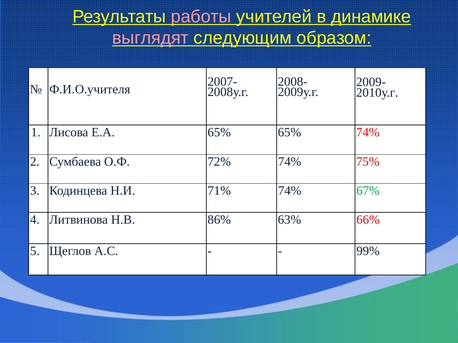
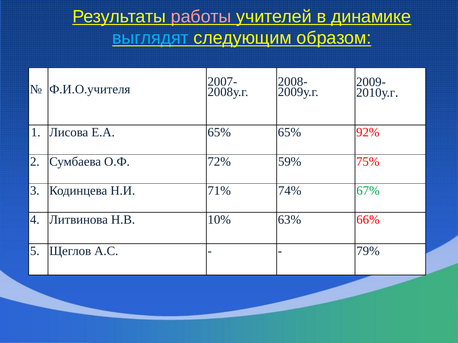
выглядят colour: pink -> light blue (151, 38)
65% 74%: 74% -> 92% (368, 132)
72% 74%: 74% -> 59% (290, 162)
86%: 86% -> 10% (219, 220)
99%: 99% -> 79% (368, 251)
